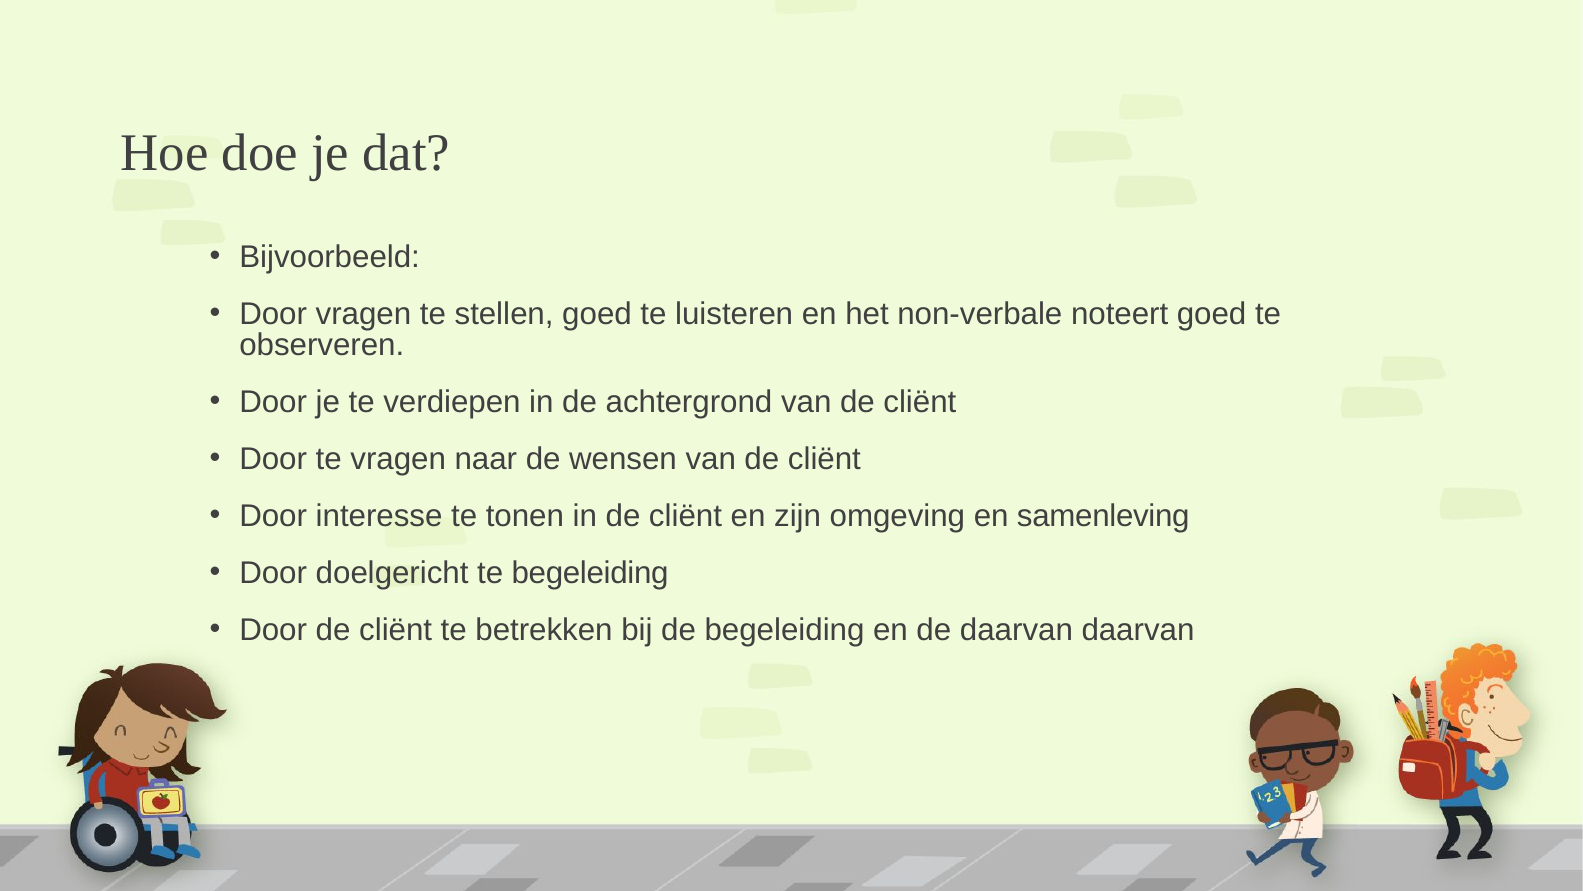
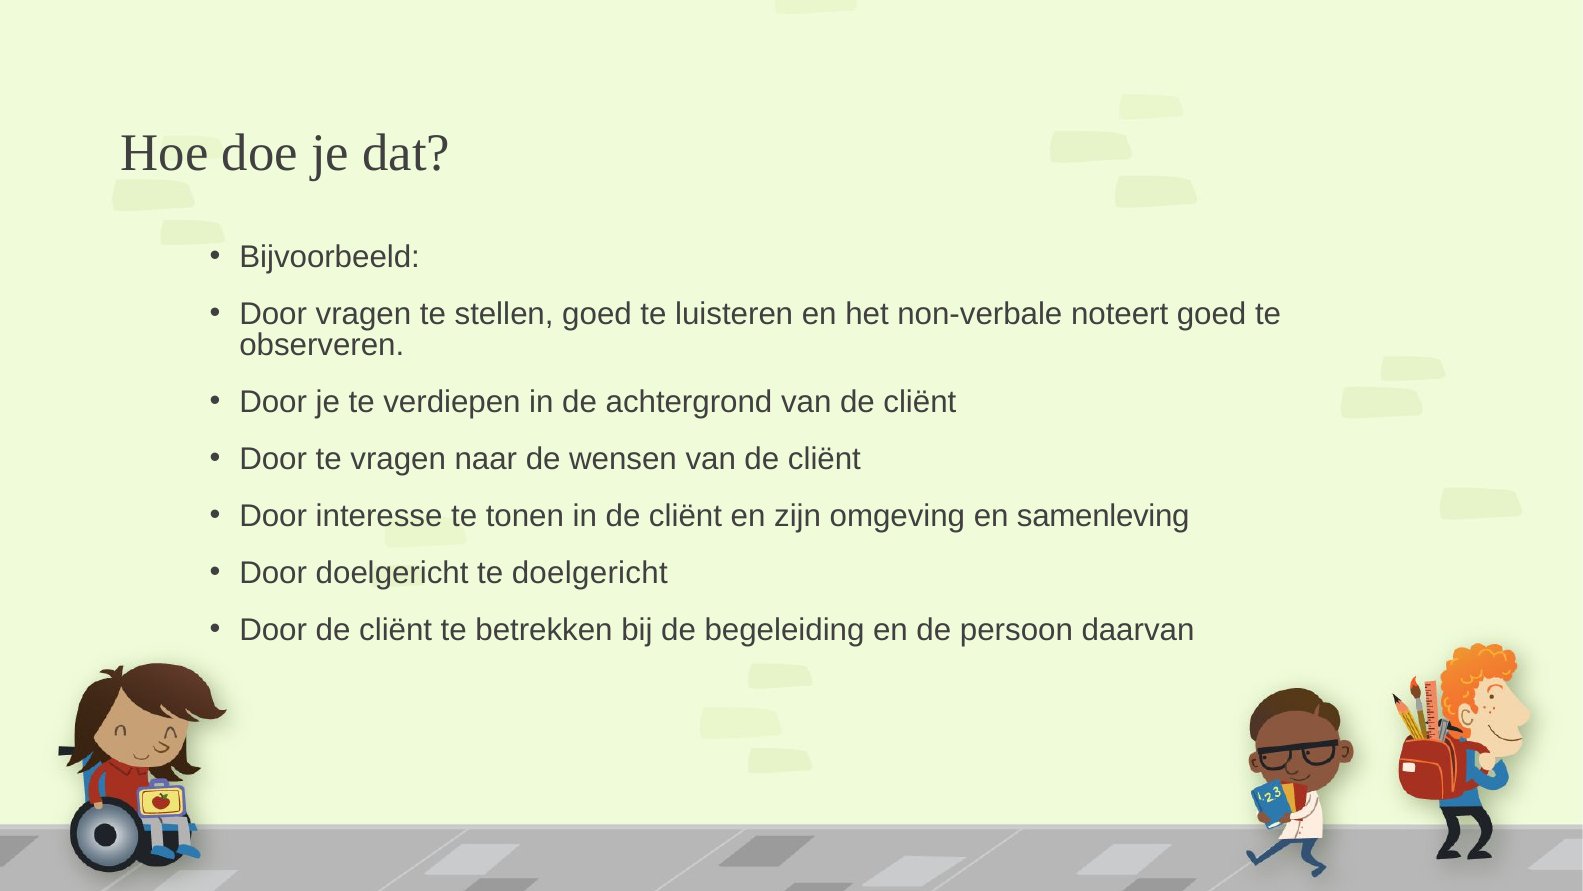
te begeleiding: begeleiding -> doelgericht (590, 573)
de daarvan: daarvan -> persoon (1016, 630)
